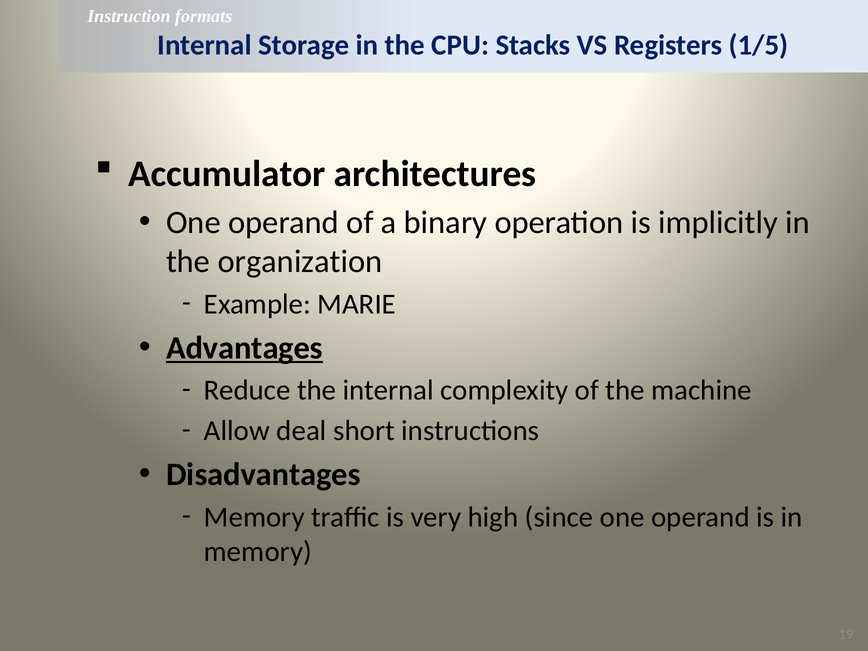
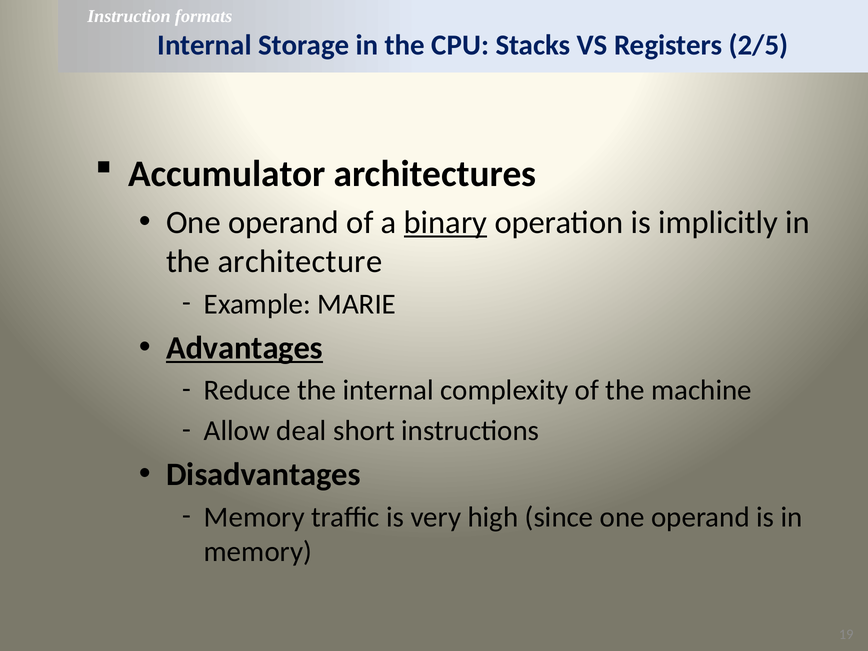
1/5: 1/5 -> 2/5 (759, 45)
binary underline: none -> present (445, 222)
organization: organization -> architecture (300, 262)
